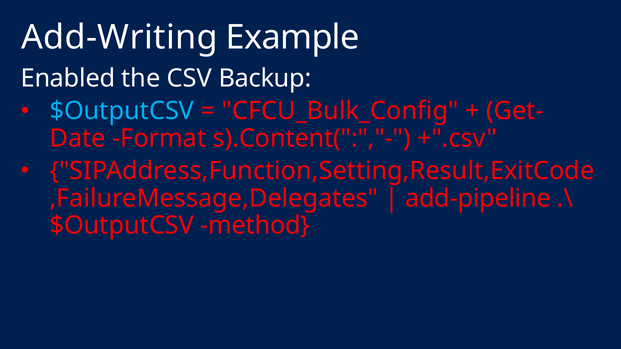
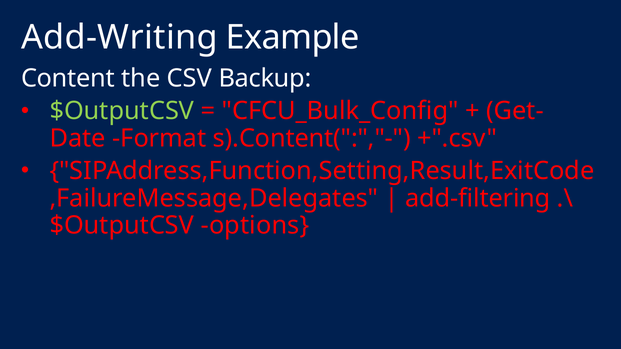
Enabled: Enabled -> Content (68, 79)
$OutputCSV colour: light blue -> light green (122, 111)
add-pipeline: add-pipeline -> add-filtering (478, 198)
method: method -> options (255, 226)
